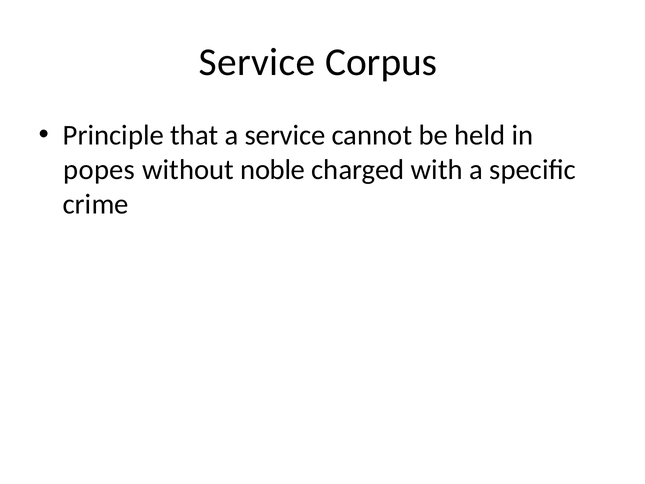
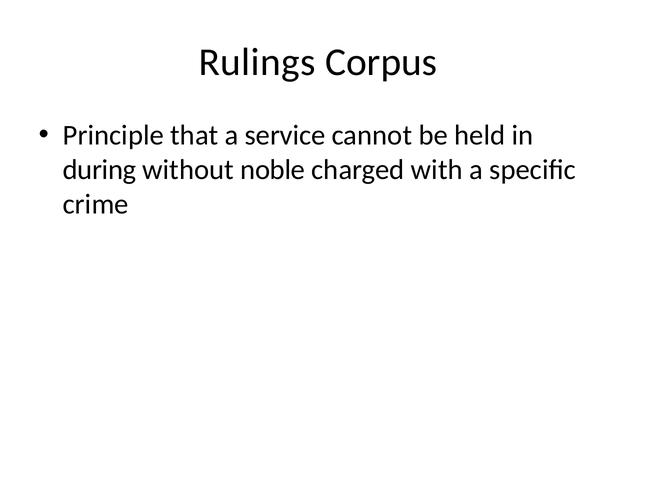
Service: Service -> Rulings (257, 62)
popes: popes -> during (100, 170)
